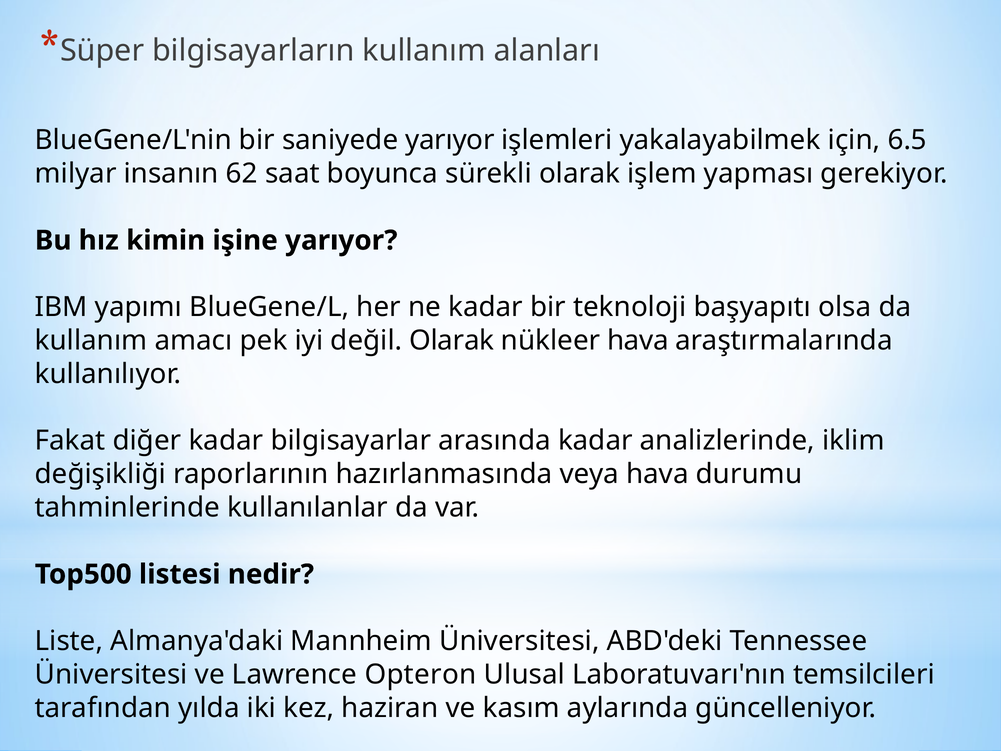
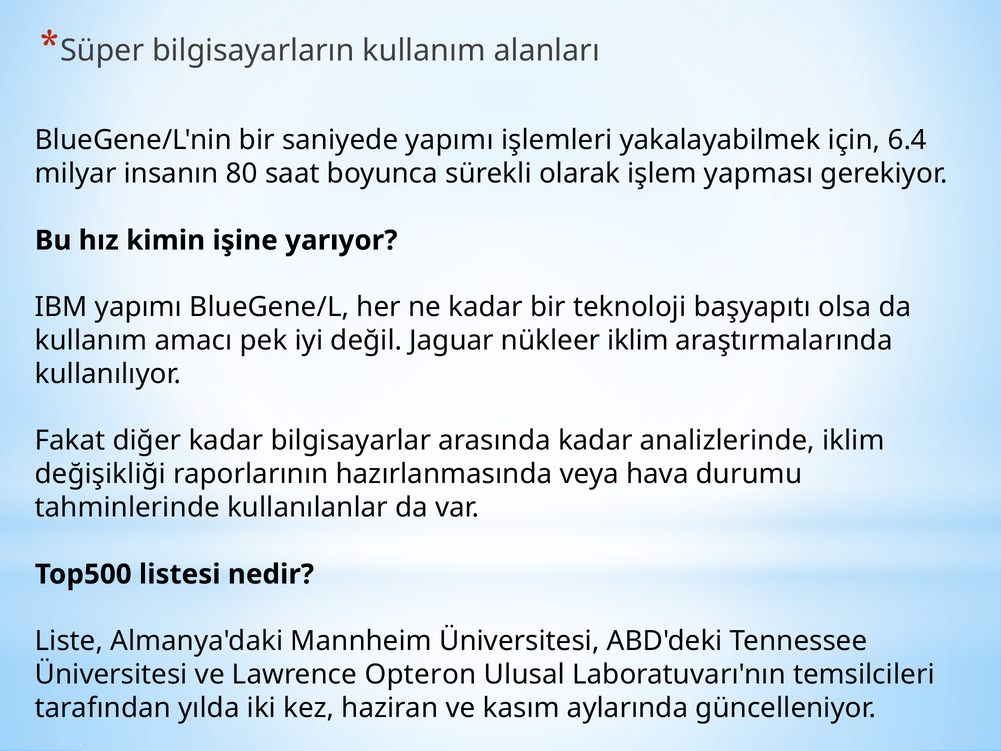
saniyede yarıyor: yarıyor -> yapımı (450, 140)
6.5: 6.5 -> 6.4 (907, 140)
62: 62 -> 80 (242, 174)
değil Olarak: Olarak -> Jaguar (452, 340)
nükleer hava: hava -> iklim (638, 340)
